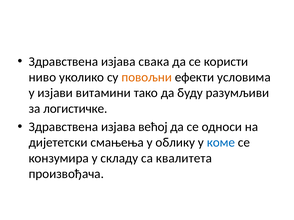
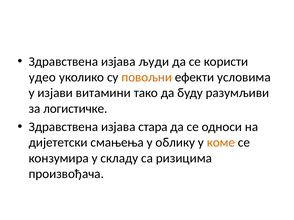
свака: свака -> људи (154, 62)
ниво: ниво -> удео (42, 77)
већој: већој -> стара (153, 127)
коме colour: blue -> orange (221, 143)
квалитета: квалитета -> ризицима (184, 158)
